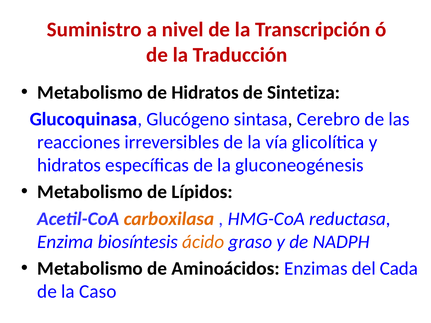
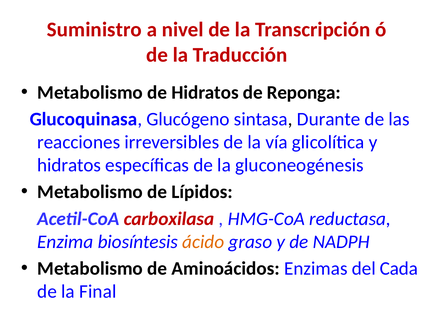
Sintetiza: Sintetiza -> Reponga (304, 92)
Cerebro: Cerebro -> Durante (329, 119)
carboxilasa colour: orange -> red (169, 219)
Caso: Caso -> Final (98, 292)
